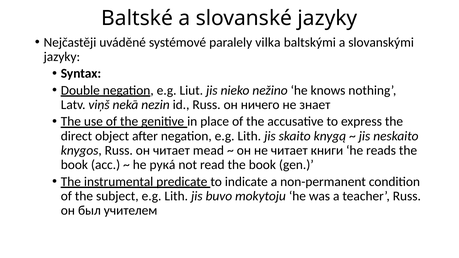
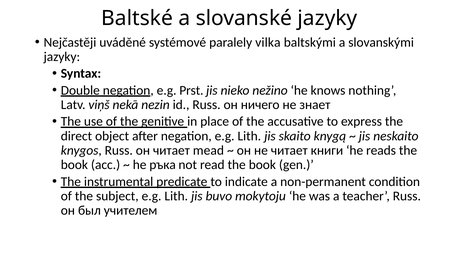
Liut: Liut -> Prst (191, 90)
рукá: рукá -> pъка (163, 165)
